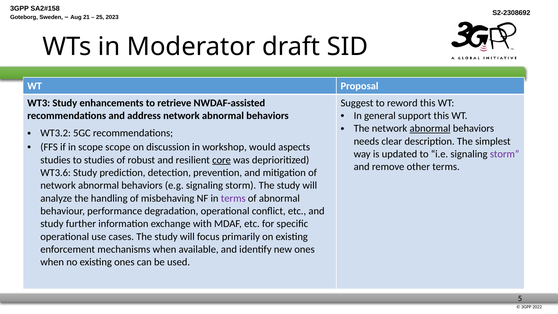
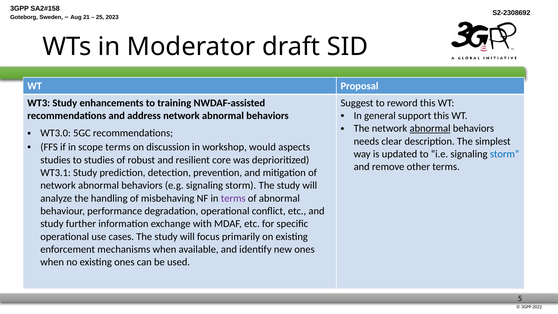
retrieve: retrieve -> training (174, 103)
WT3.2: WT3.2 -> WT3.0 (56, 133)
scope scope: scope -> terms (118, 147)
storm colour: purple -> blue (505, 154)
core underline: present -> none (222, 160)
WT3.6: WT3.6 -> WT3.1 (56, 173)
